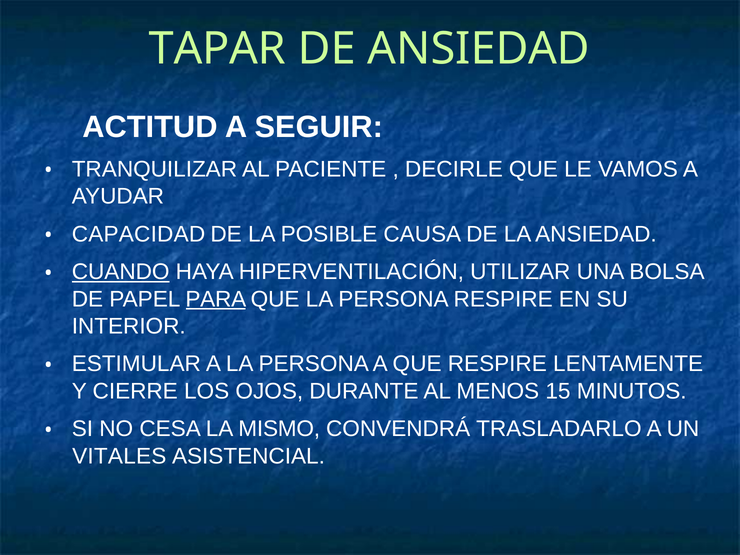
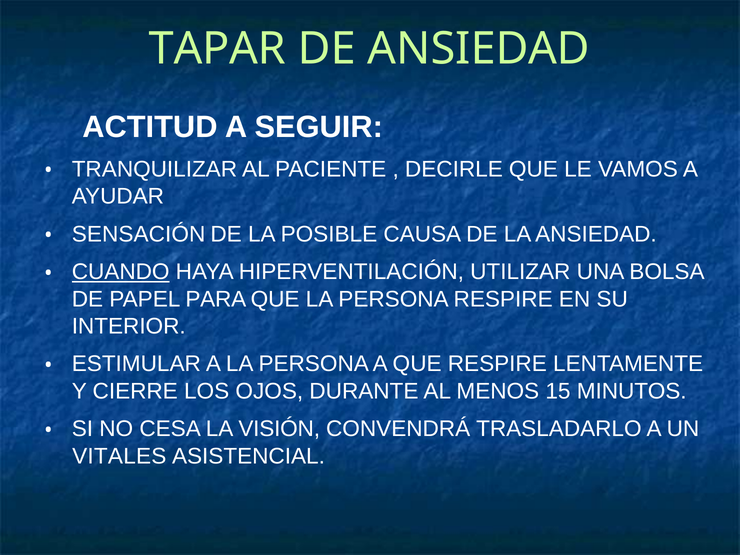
CAPACIDAD: CAPACIDAD -> SENSACIÓN (139, 234)
PARA underline: present -> none (216, 299)
MISMO: MISMO -> VISIÓN (279, 429)
